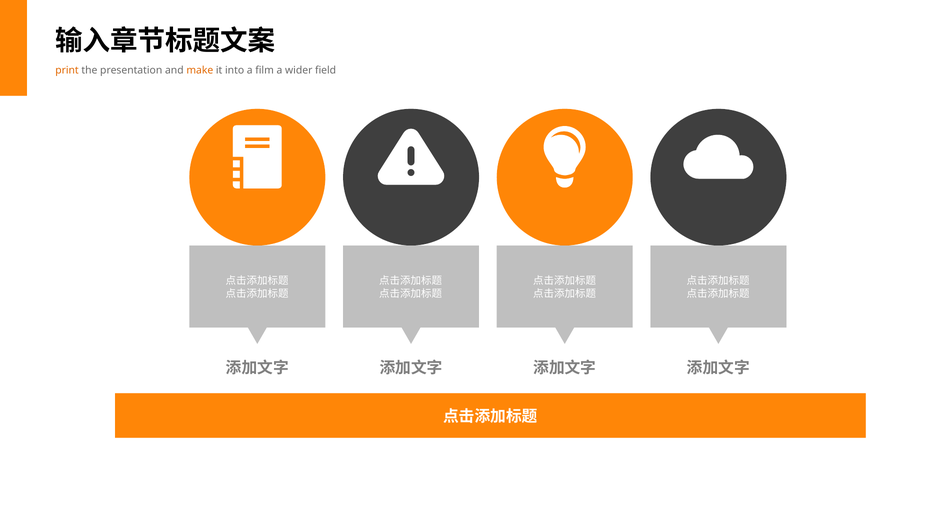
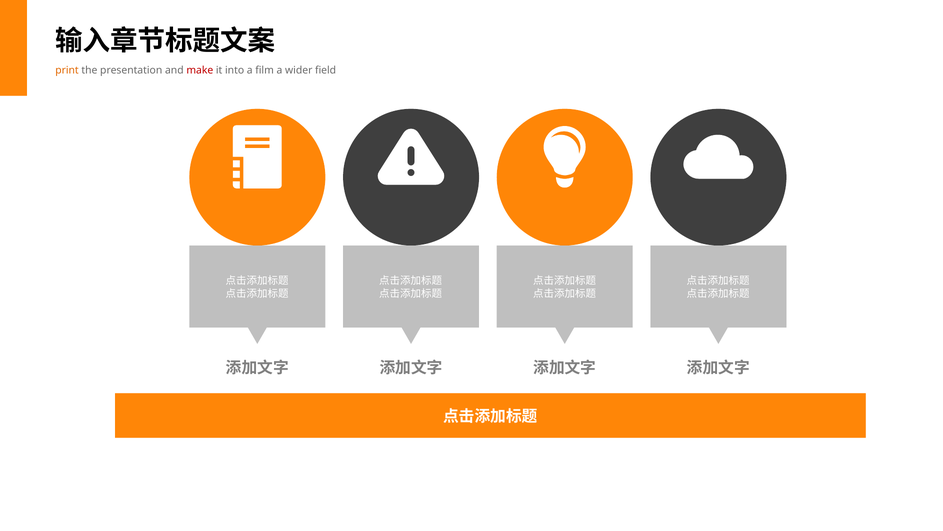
make colour: orange -> red (200, 70)
